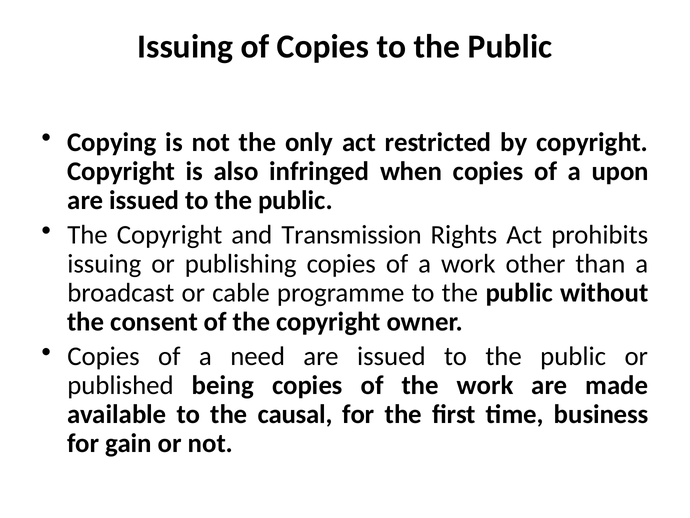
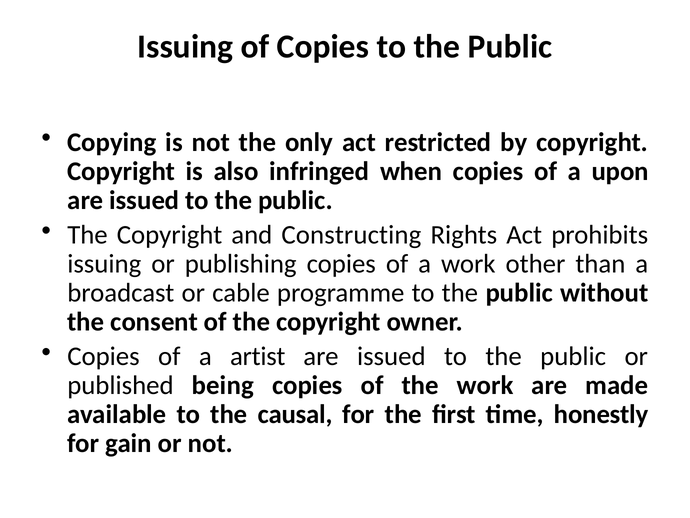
Transmission: Transmission -> Constructing (351, 235)
need: need -> artist (258, 356)
business: business -> honestly (601, 414)
